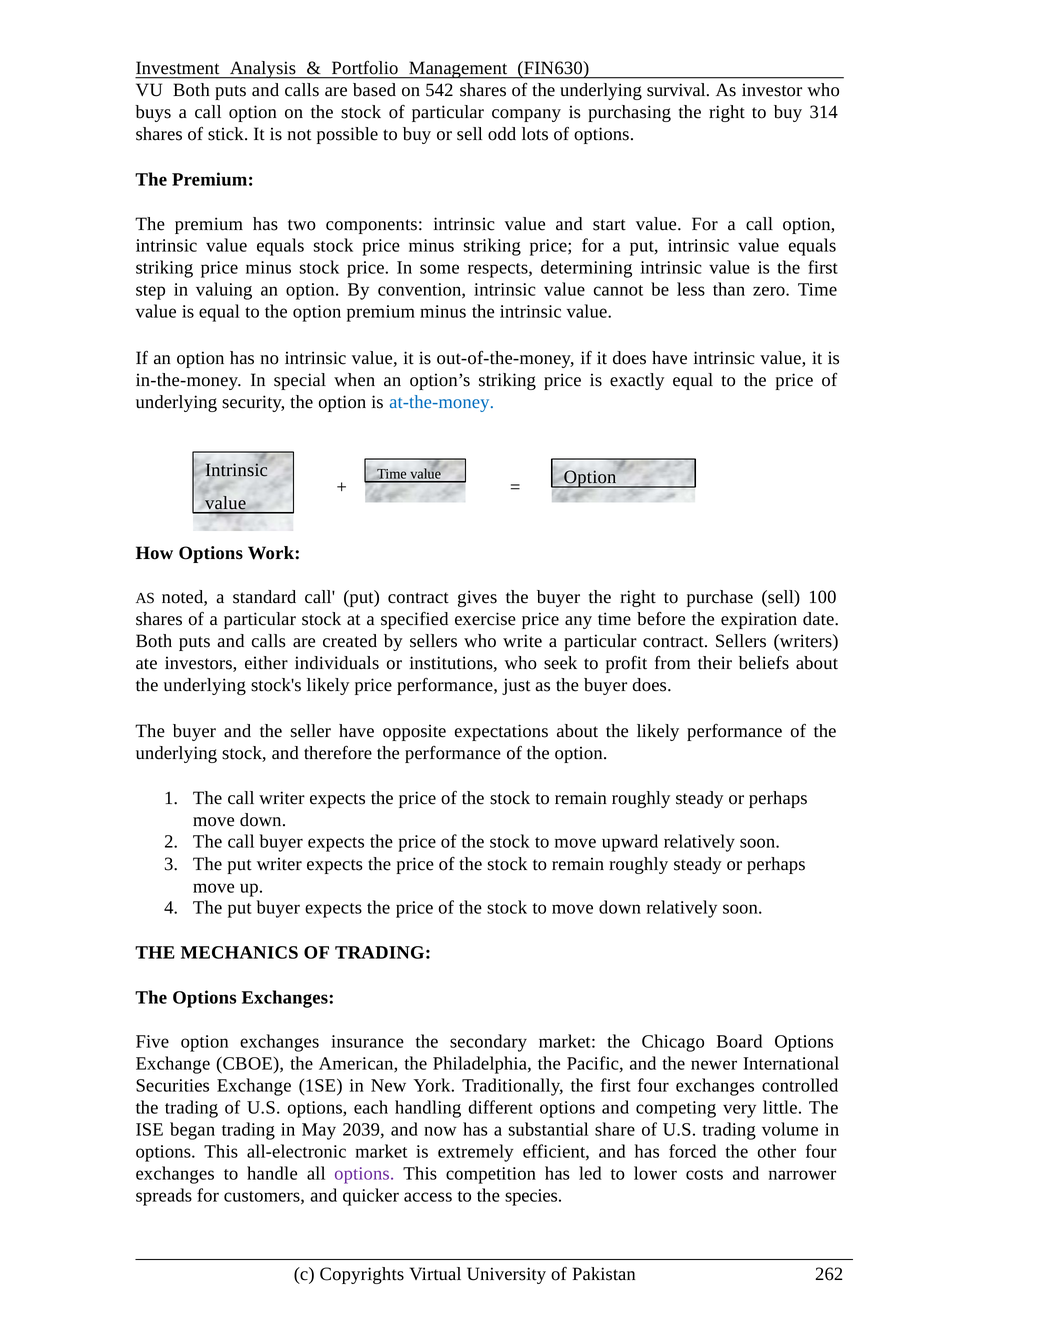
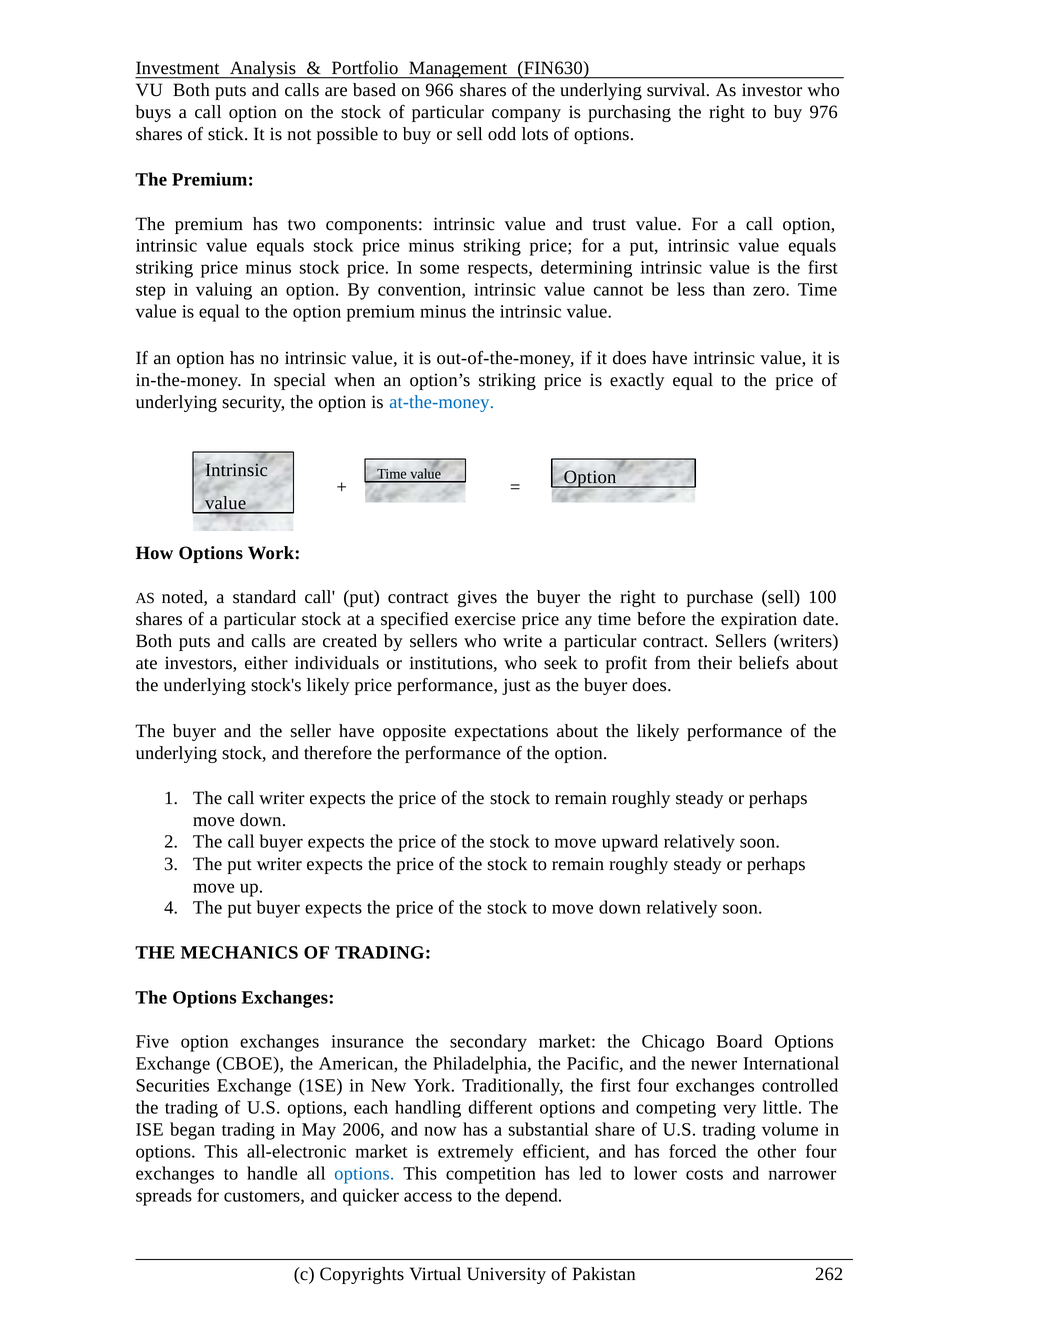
542: 542 -> 966 (439, 90)
314: 314 -> 976 (824, 112)
start: start -> trust (609, 224)
2039: 2039 -> 2006 (364, 1130)
options colour: purple -> blue (364, 1174)
species: species -> depend (534, 1195)
